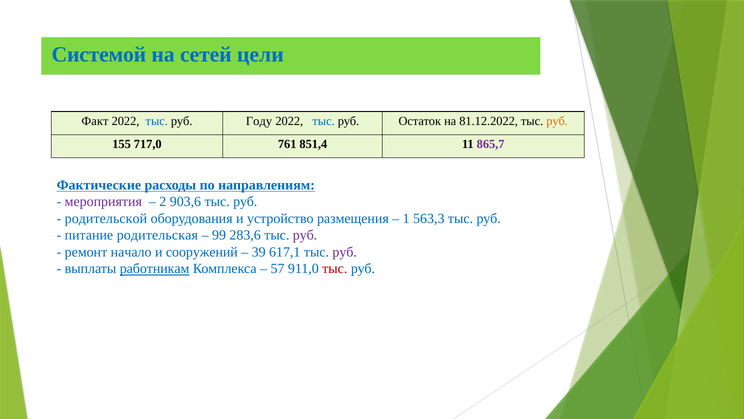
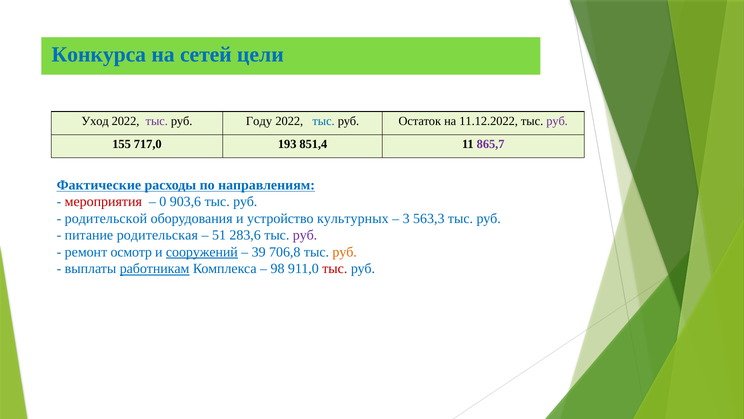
Системой: Системой -> Конкурса (99, 54)
Факт: Факт -> Уход (95, 121)
тыс colour: blue -> purple (157, 121)
81.12.2022: 81.12.2022 -> 11.12.2022 (489, 121)
руб colour: orange -> purple (557, 121)
761: 761 -> 193 (287, 144)
мероприятия colour: purple -> red (103, 202)
2: 2 -> 0 (163, 202)
размещения: размещения -> культурных (353, 218)
1: 1 -> 3 (406, 218)
99: 99 -> 51 (219, 235)
начало: начало -> осмотр (131, 252)
сооружений underline: none -> present (202, 252)
617,1: 617,1 -> 706,8 (285, 252)
руб colour: purple -> orange (345, 252)
57: 57 -> 98 (278, 269)
